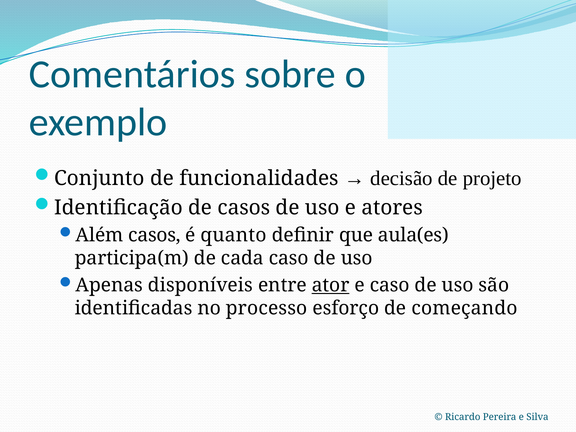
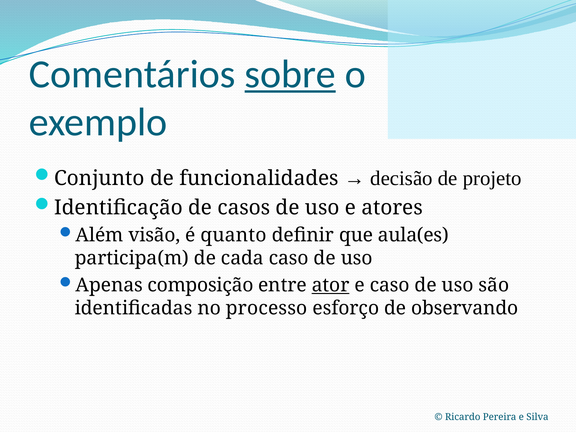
sobre underline: none -> present (290, 74)
Além casos: casos -> visão (154, 235)
disponíveis: disponíveis -> composição (201, 285)
começando: começando -> observando (465, 308)
